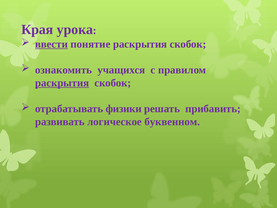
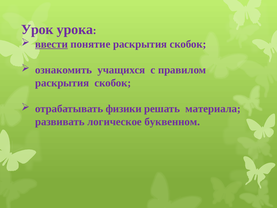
Края: Края -> Урок (37, 29)
раскрытия underline: present -> none (62, 83)
прибавить: прибавить -> материала (213, 109)
